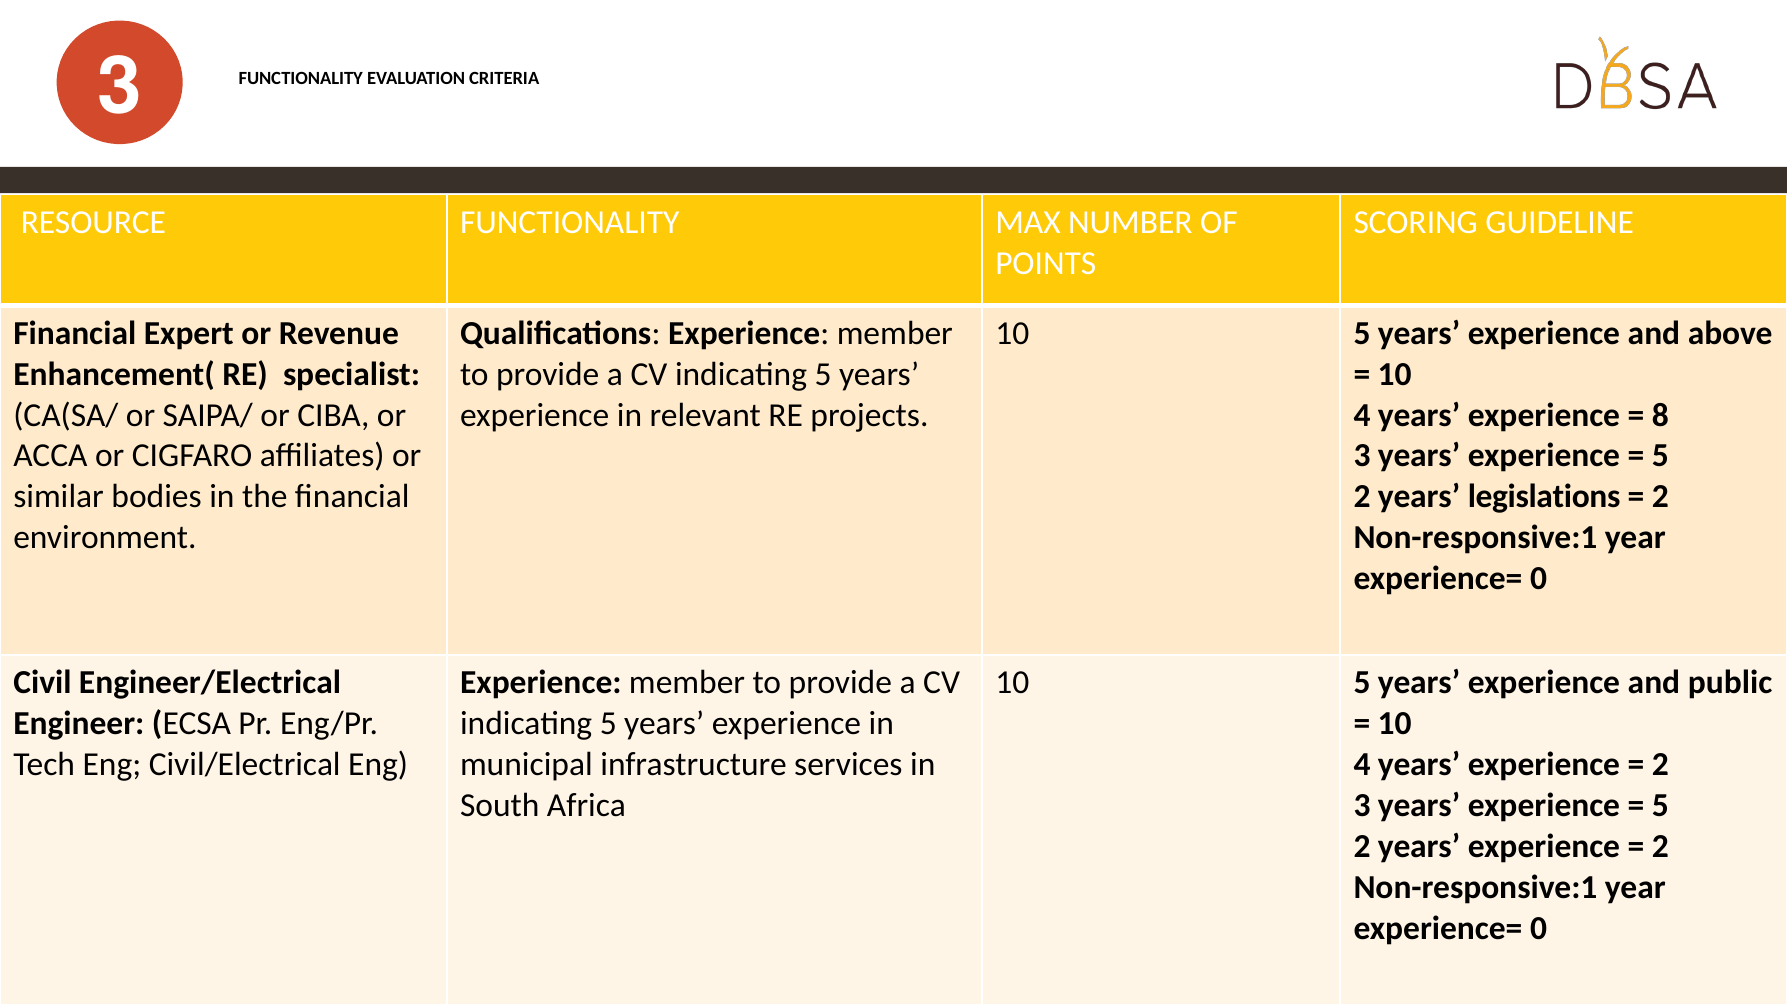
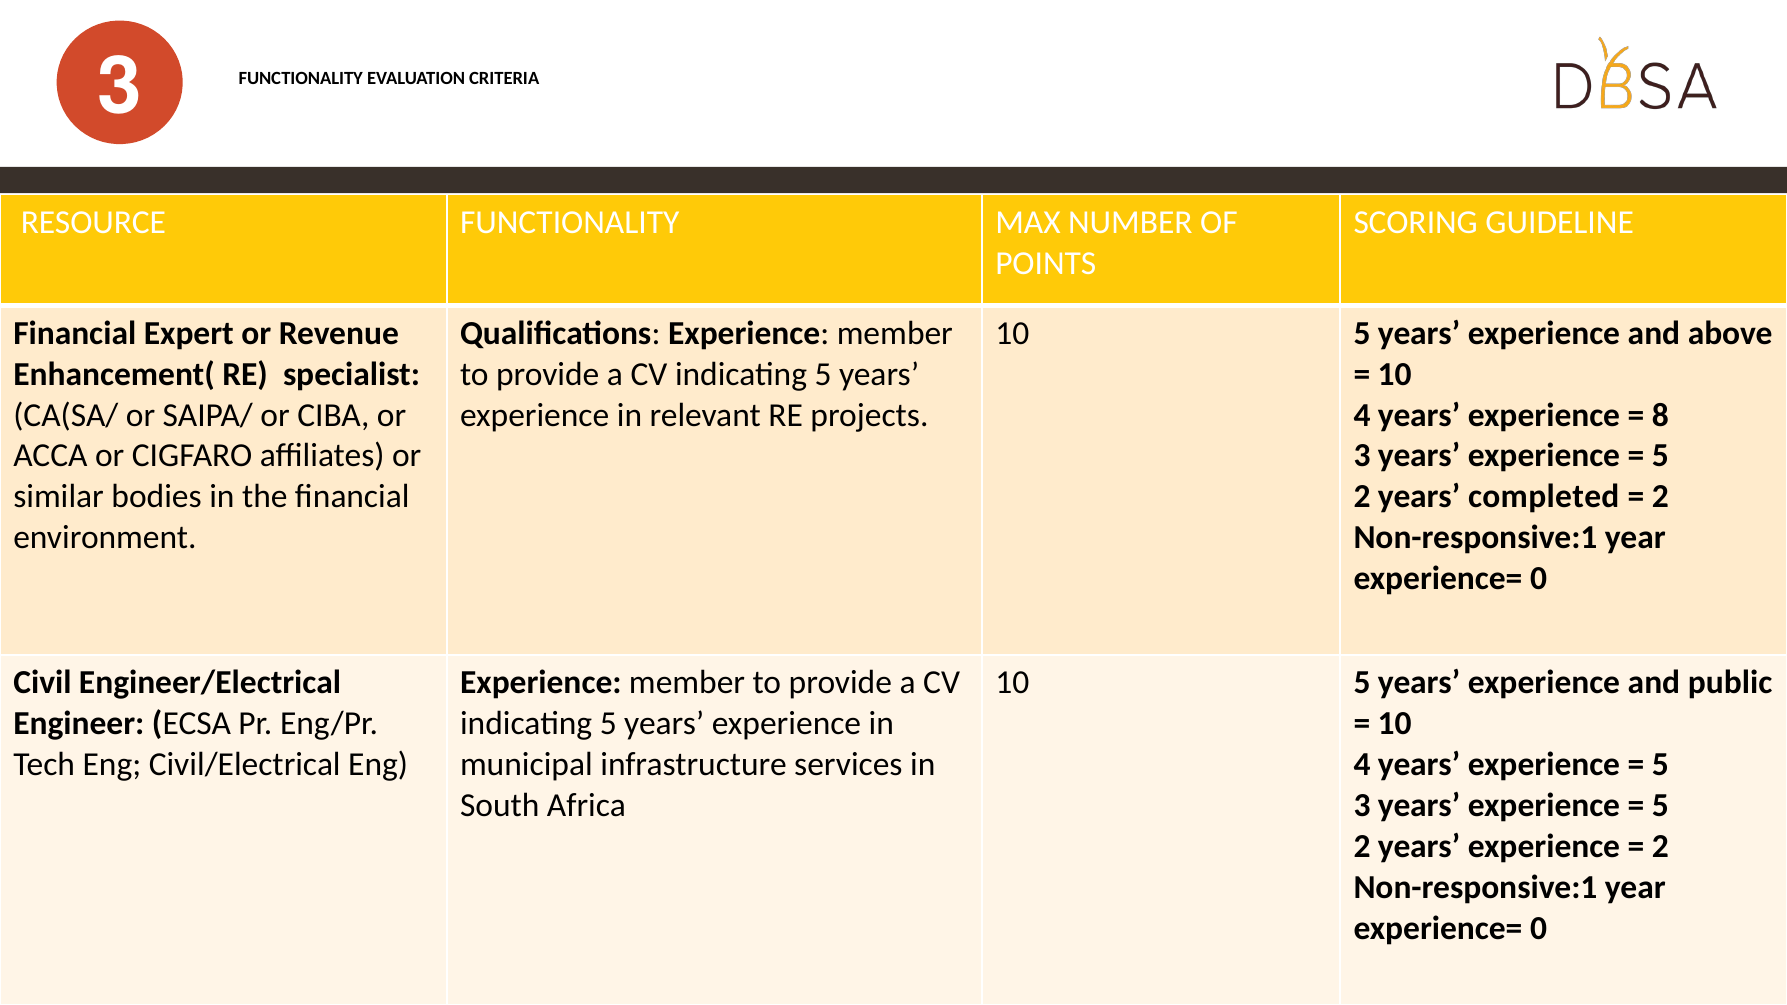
legislations: legislations -> completed (1544, 497)
2: 2 -> 5 (1660, 765)
